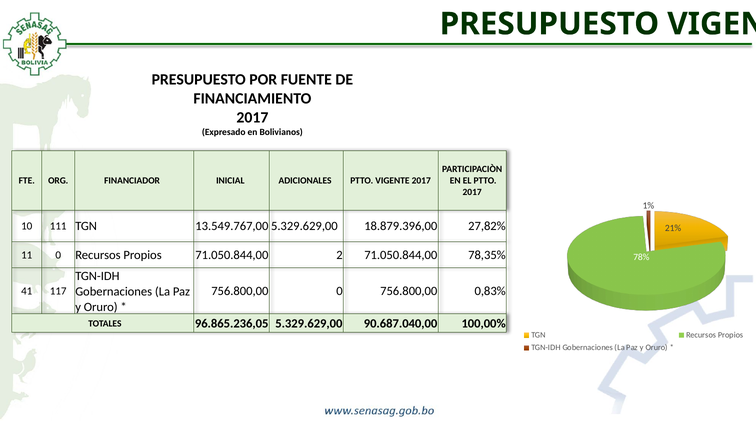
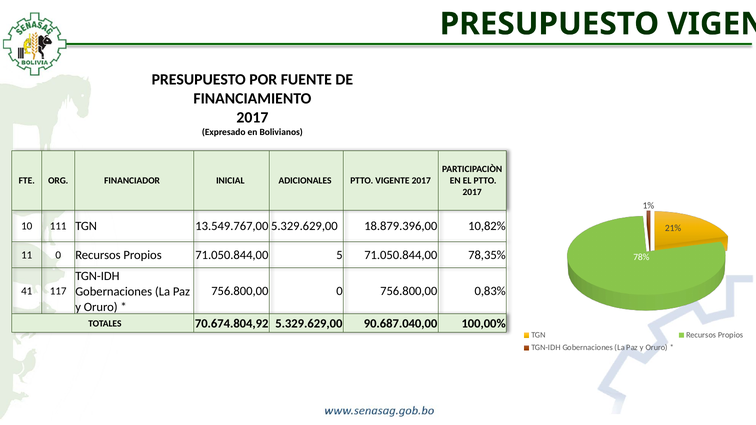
27,82%: 27,82% -> 10,82% (487, 226)
2: 2 -> 5 (339, 255)
96.865.236,05: 96.865.236,05 -> 70.674.804,92 (232, 324)
